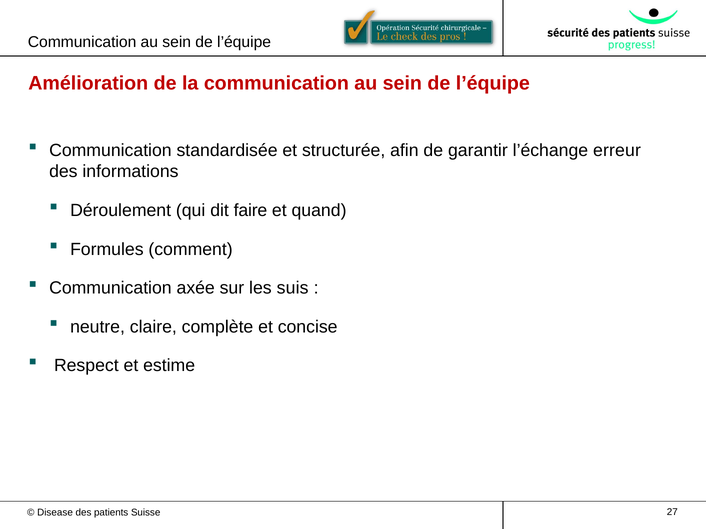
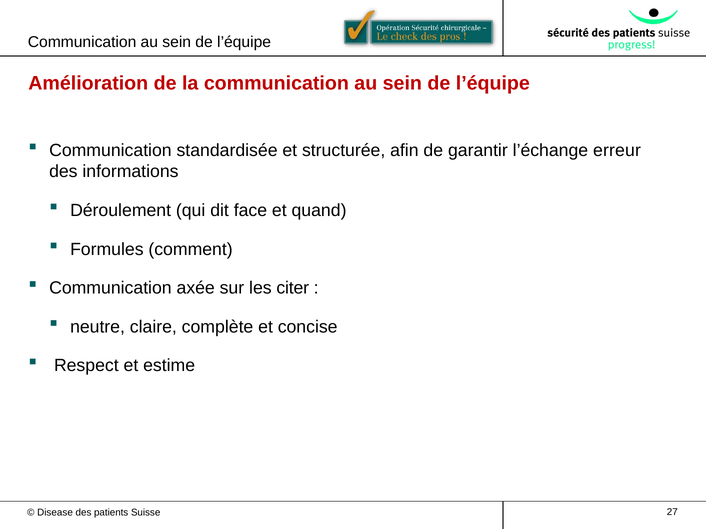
faire: faire -> face (250, 211)
suis: suis -> citer (293, 288)
